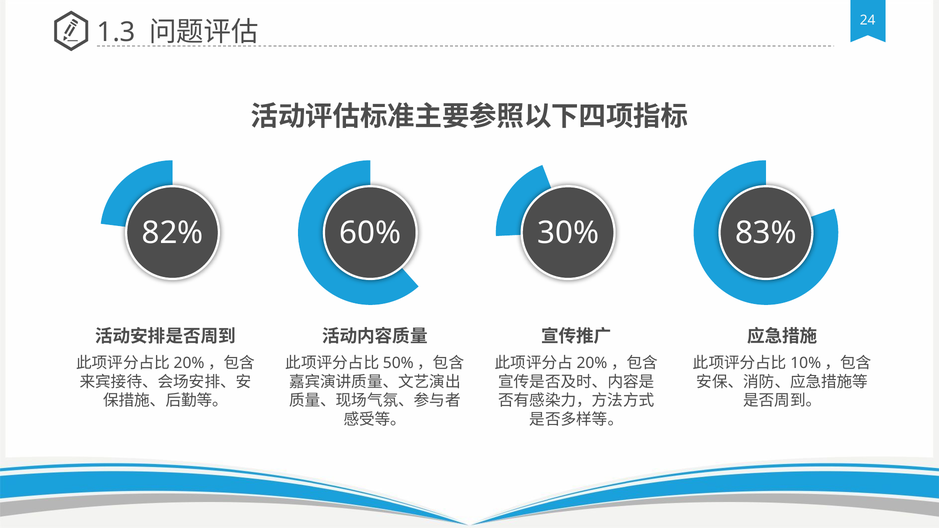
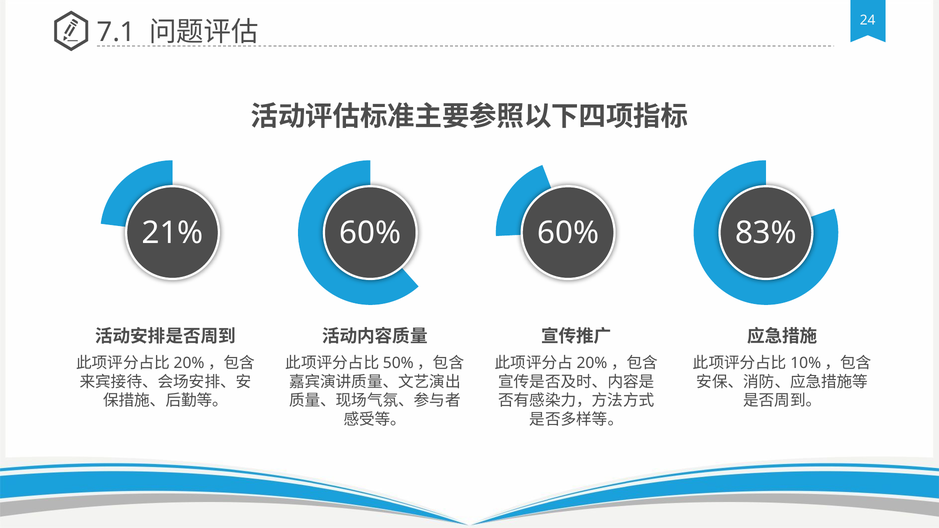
1.3: 1.3 -> 7.1 (116, 32)
82%: 82% -> 21% (173, 233)
60% 30%: 30% -> 60% (568, 233)
